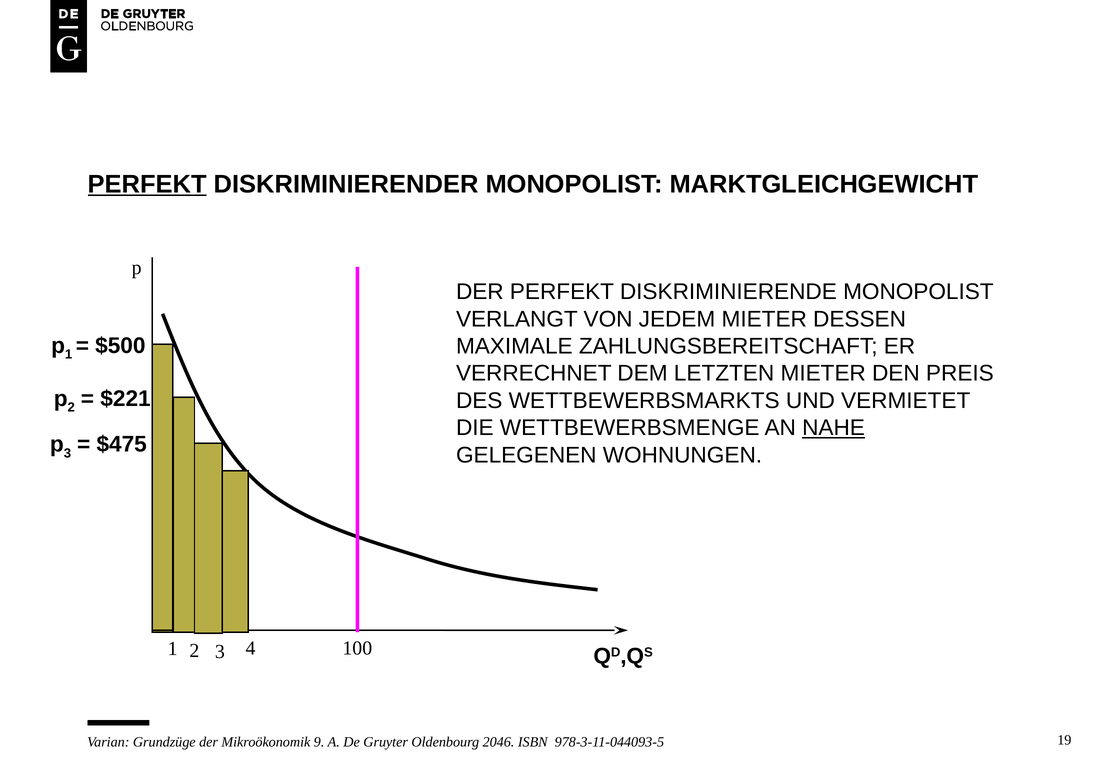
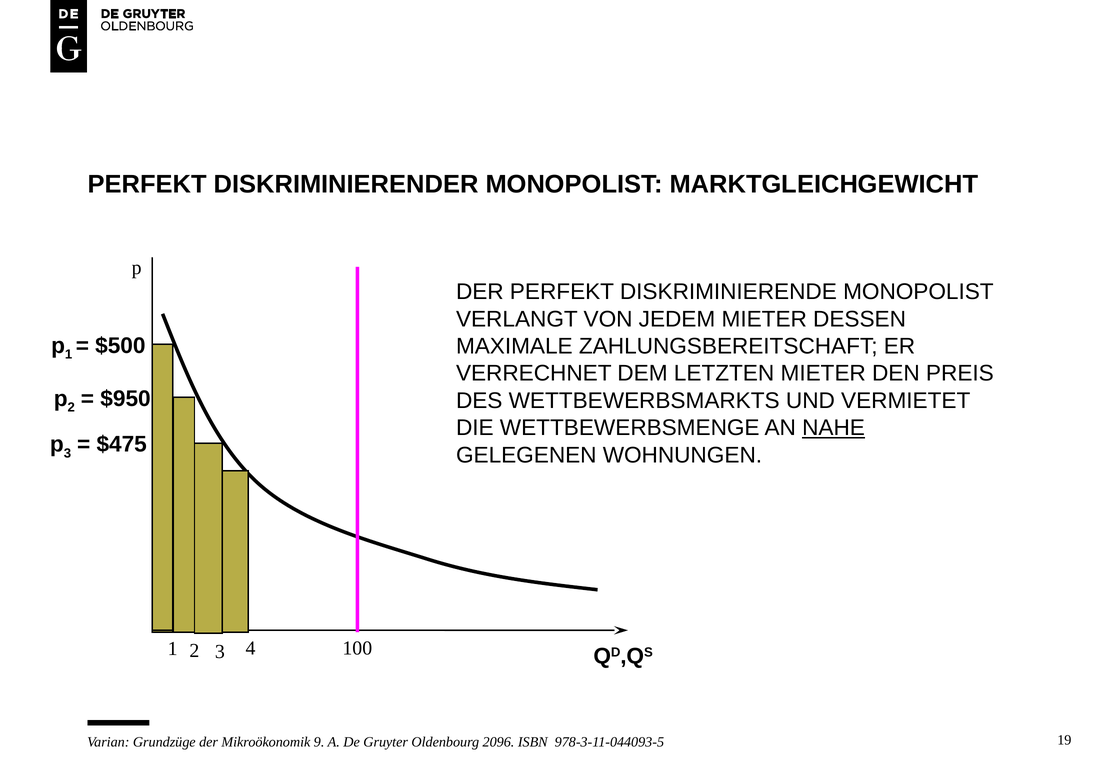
PERFEKT underline: present -> none (147, 184)
$221: $221 -> $950 (126, 399)
2046: 2046 -> 2096 (499, 742)
